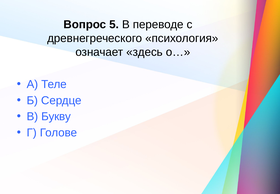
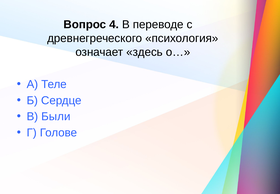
5: 5 -> 4 (114, 25)
Букву: Букву -> Были (56, 116)
